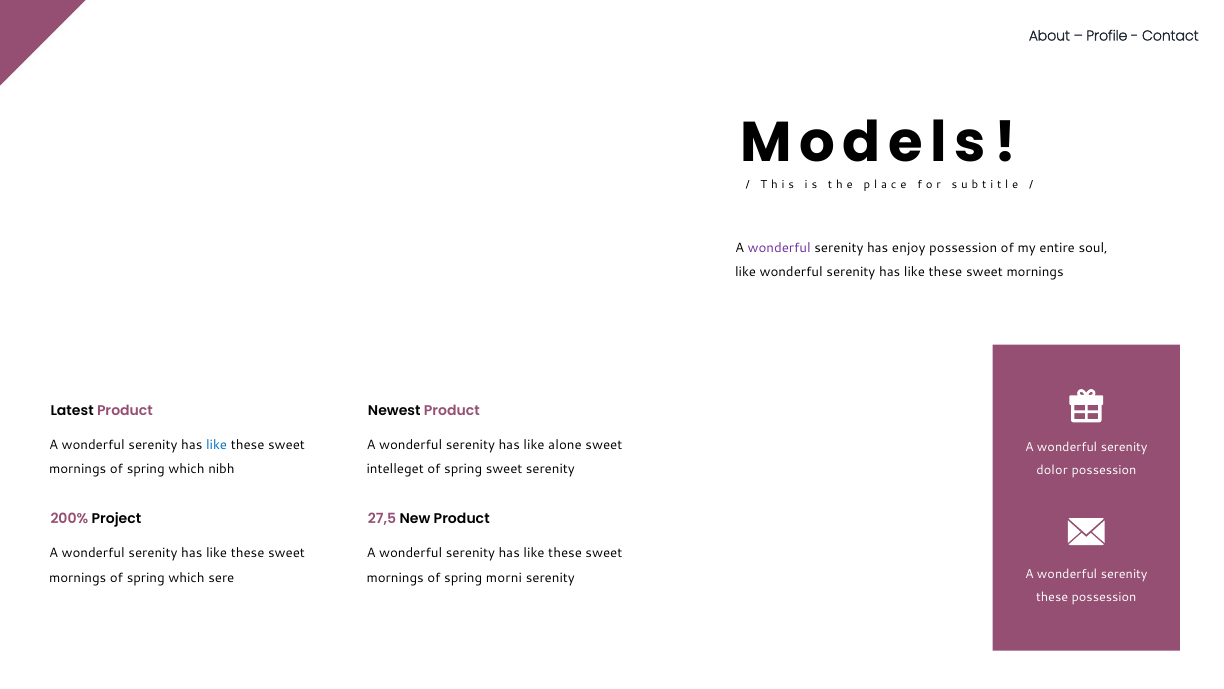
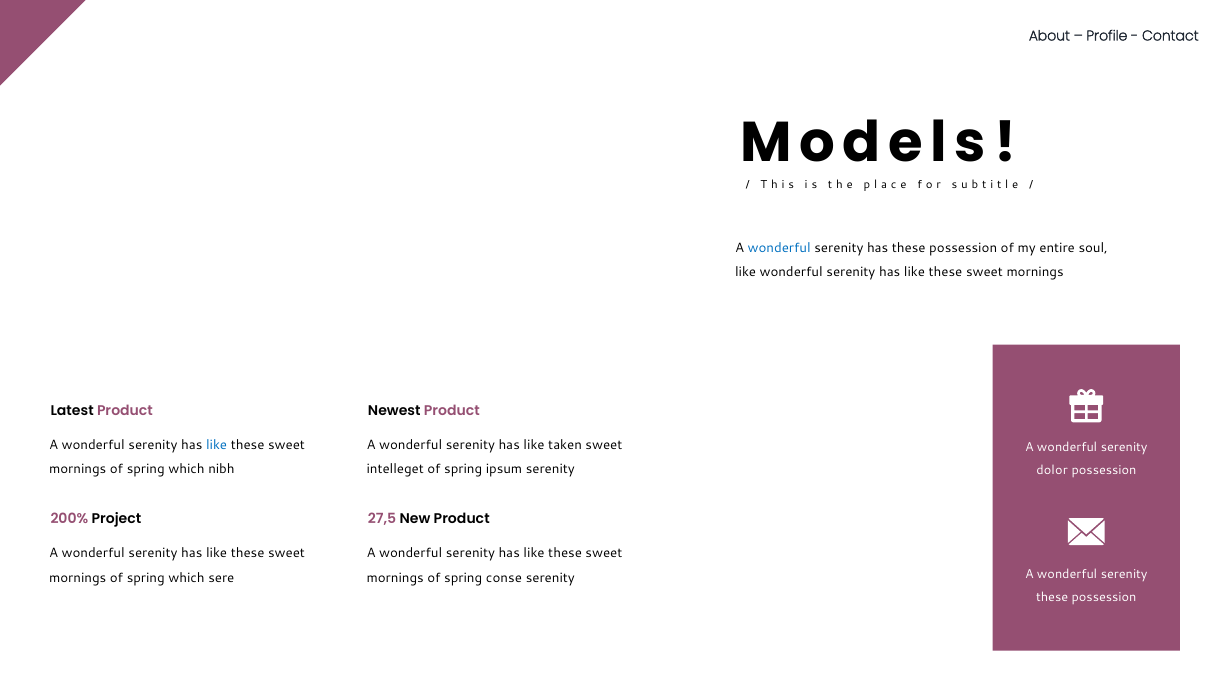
wonderful colour: purple -> blue (779, 248)
has enjoy: enjoy -> these (909, 248)
alone: alone -> taken (565, 445)
spring sweet: sweet -> ipsum (504, 469)
morni: morni -> conse (504, 577)
